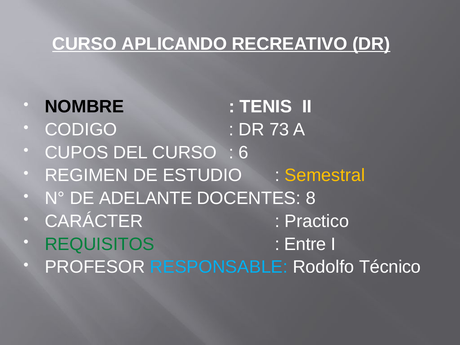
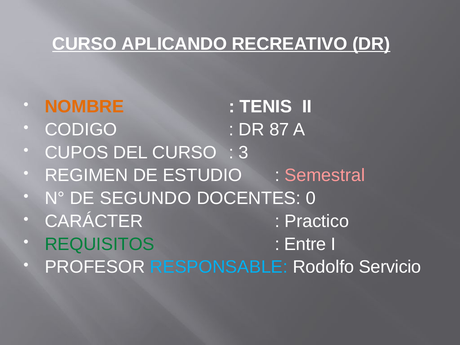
NOMBRE colour: black -> orange (84, 107)
73: 73 -> 87 (279, 130)
6: 6 -> 3 (244, 153)
Semestral colour: yellow -> pink (325, 175)
ADELANTE: ADELANTE -> SEGUNDO (146, 198)
8: 8 -> 0 (311, 198)
Técnico: Técnico -> Servicio (390, 267)
